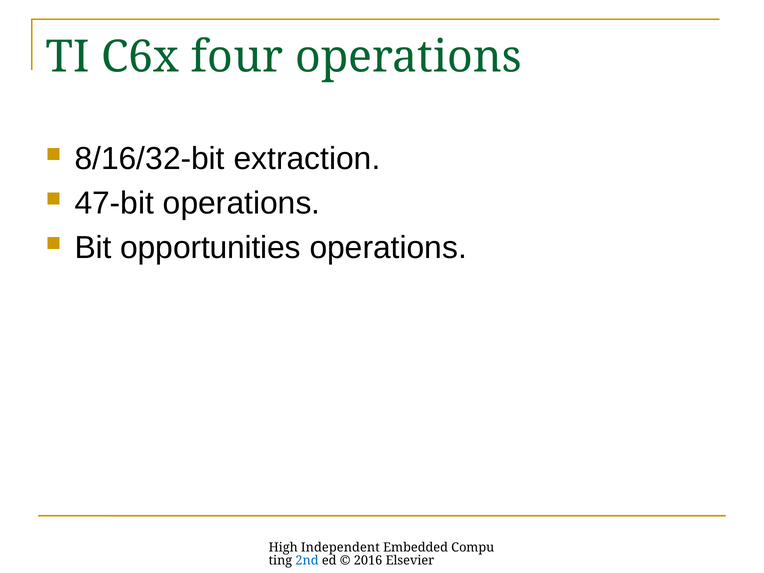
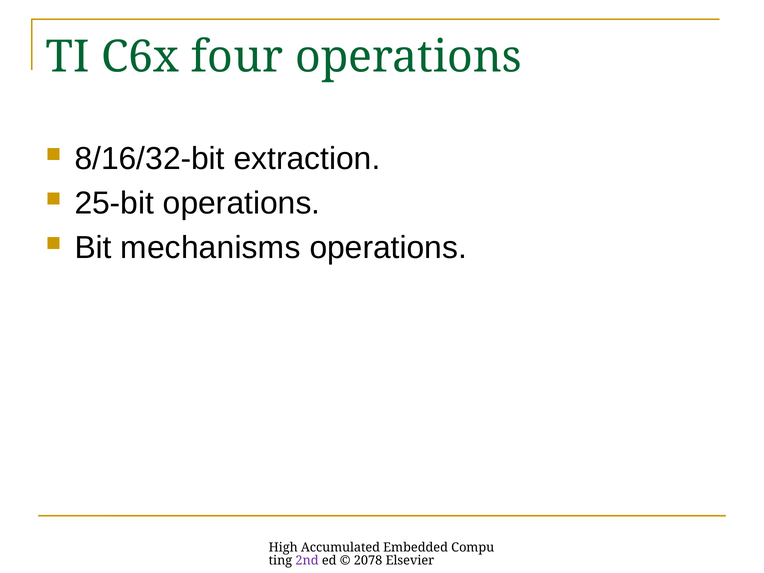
47-bit: 47-bit -> 25-bit (114, 203)
opportunities: opportunities -> mechanisms (210, 248)
Independent: Independent -> Accumulated (340, 548)
2nd colour: blue -> purple (307, 560)
2016: 2016 -> 2078 (368, 560)
